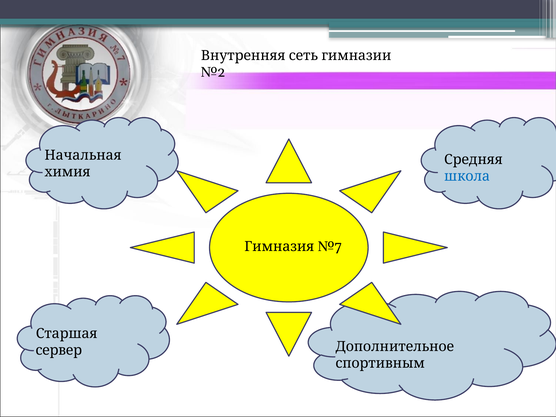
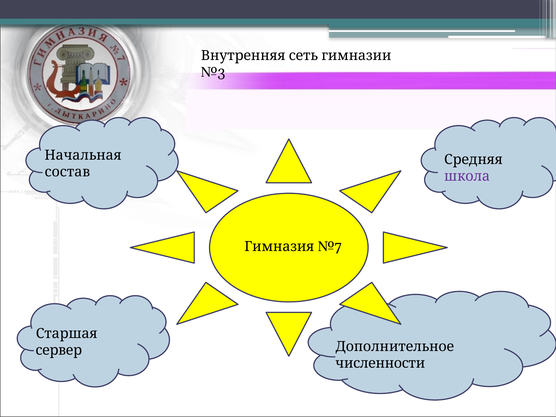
№2: №2 -> №3 (213, 72)
химия: химия -> состав (67, 172)
школа colour: blue -> purple (467, 176)
спортивным: спортивным -> численности (380, 363)
